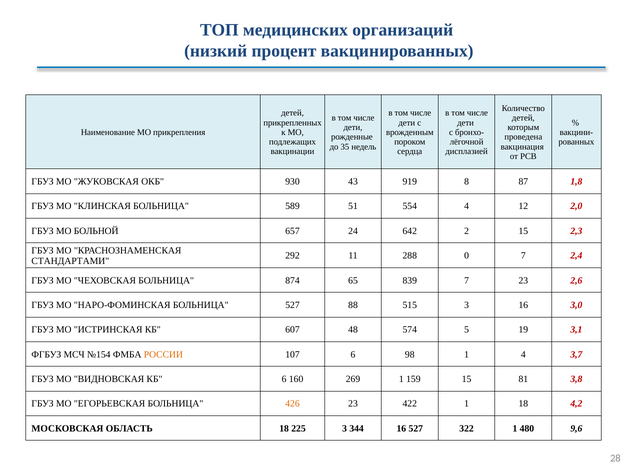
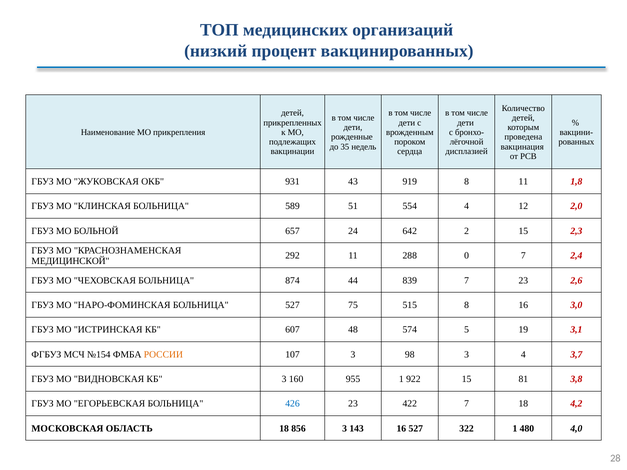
930: 930 -> 931 (292, 182)
8 87: 87 -> 11 (523, 182)
СТАНДАРТАМИ: СТАНДАРТАМИ -> МЕДИЦИНСКОЙ (70, 261)
65: 65 -> 44 (353, 280)
88: 88 -> 75 (353, 305)
515 3: 3 -> 8 (467, 305)
107 6: 6 -> 3 (353, 355)
98 1: 1 -> 3 (467, 355)
КБ 6: 6 -> 3 (284, 379)
269: 269 -> 955 (353, 379)
159: 159 -> 922 (413, 379)
426 colour: orange -> blue (292, 404)
422 1: 1 -> 7 (467, 404)
225: 225 -> 856 (299, 429)
344: 344 -> 143 (357, 429)
9,6: 9,6 -> 4,0 (576, 429)
